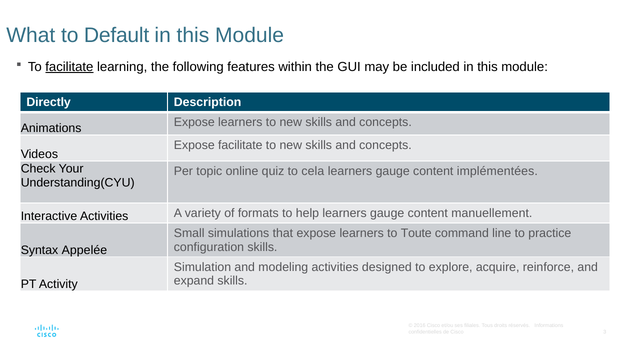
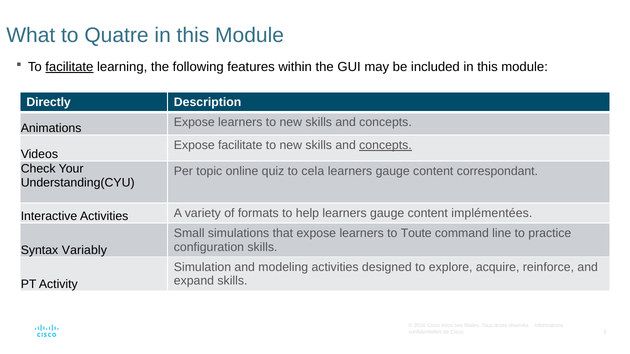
Default: Default -> Quatre (116, 36)
concepts underline: none -> present (385, 145)
implémentées: implémentées -> correspondant (497, 171)
manuellement: manuellement -> implémentées (492, 213)
Appelée: Appelée -> Variably (84, 250)
